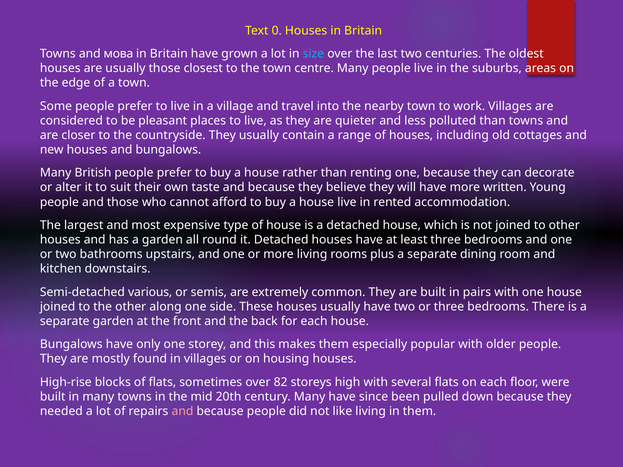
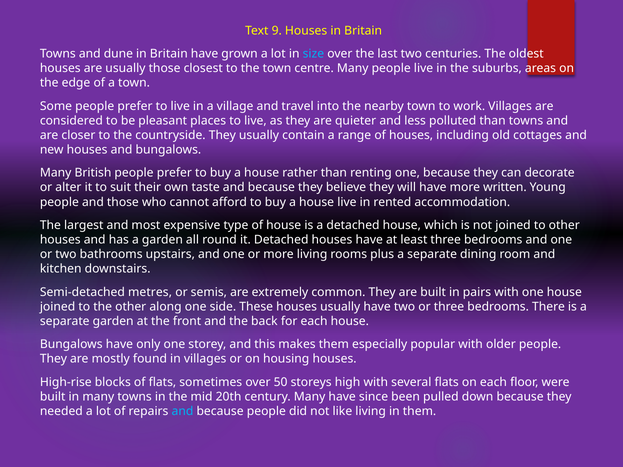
0: 0 -> 9 (277, 31)
мова: мова -> dune (118, 54)
various: various -> metres (150, 292)
82: 82 -> 50 (281, 382)
and colour: pink -> light blue (182, 411)
